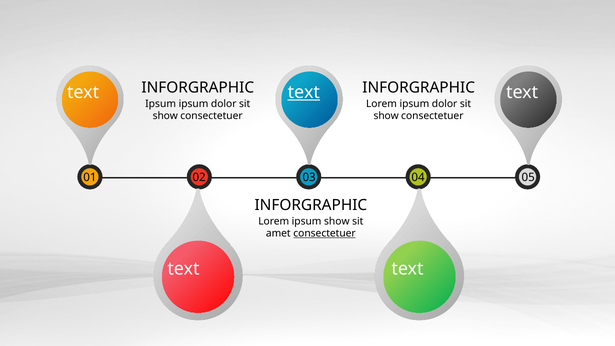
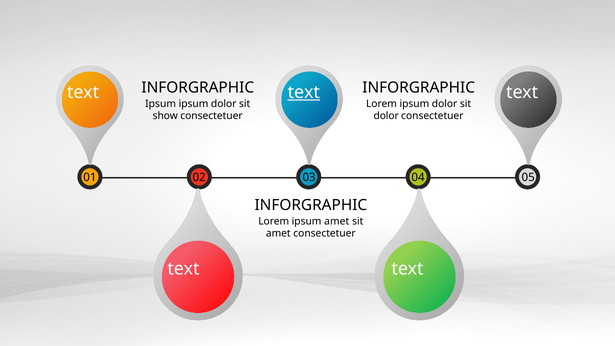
show: show -> dolor (386, 116)
ipsum show: show -> amet (337, 221)
consectetuer underline: present -> none (325, 233)
